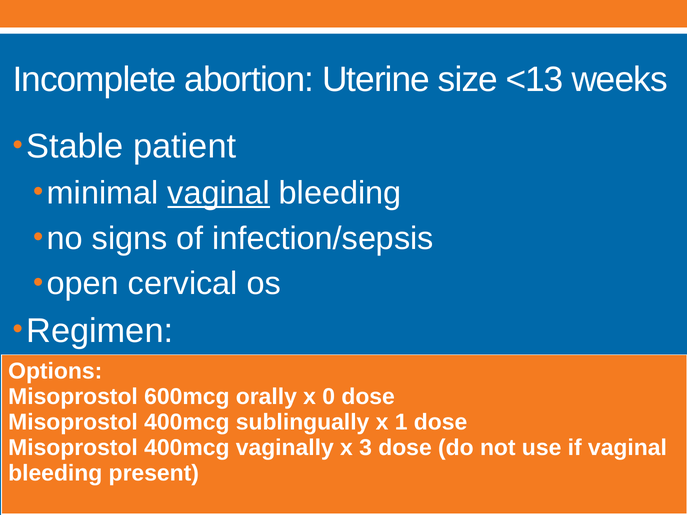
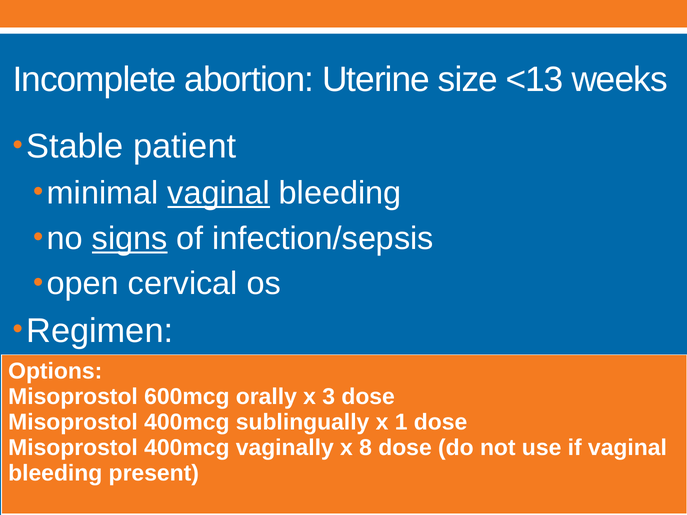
signs underline: none -> present (130, 238)
0: 0 -> 3 (329, 397)
3: 3 -> 8 (366, 448)
